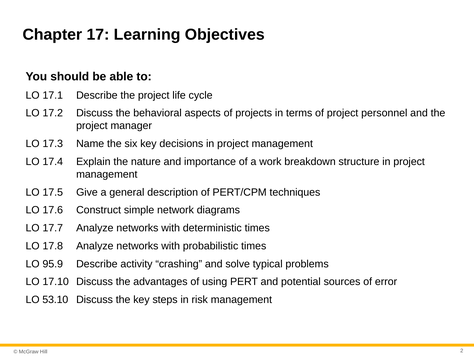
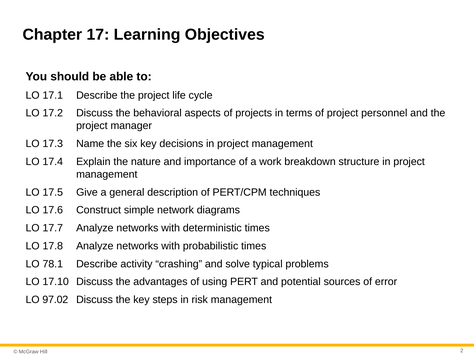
95.9: 95.9 -> 78.1 (53, 264)
53.10: 53.10 -> 97.02 (55, 299)
